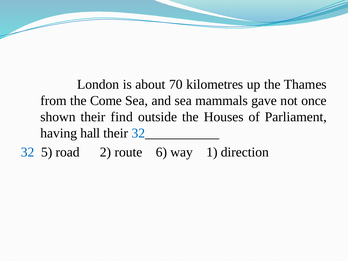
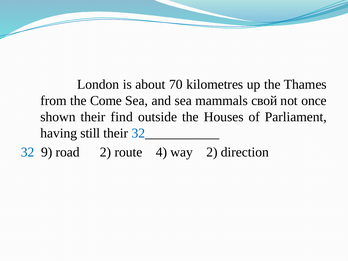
gave: gave -> свой (264, 101)
hall: hall -> still (90, 133)
5: 5 -> 9 (47, 152)
6: 6 -> 4 (161, 152)
way 1: 1 -> 2 (212, 152)
